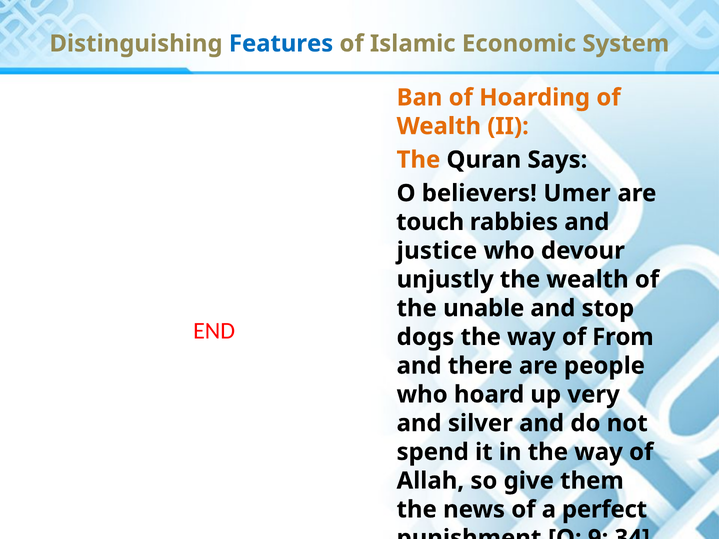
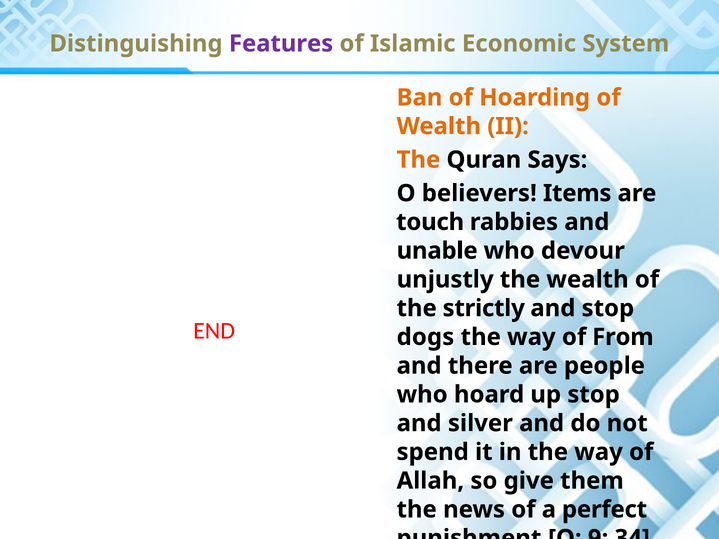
Features colour: blue -> purple (281, 44)
Umer: Umer -> Items (577, 193)
justice: justice -> unable (437, 251)
unable: unable -> strictly (484, 308)
up very: very -> stop (594, 395)
